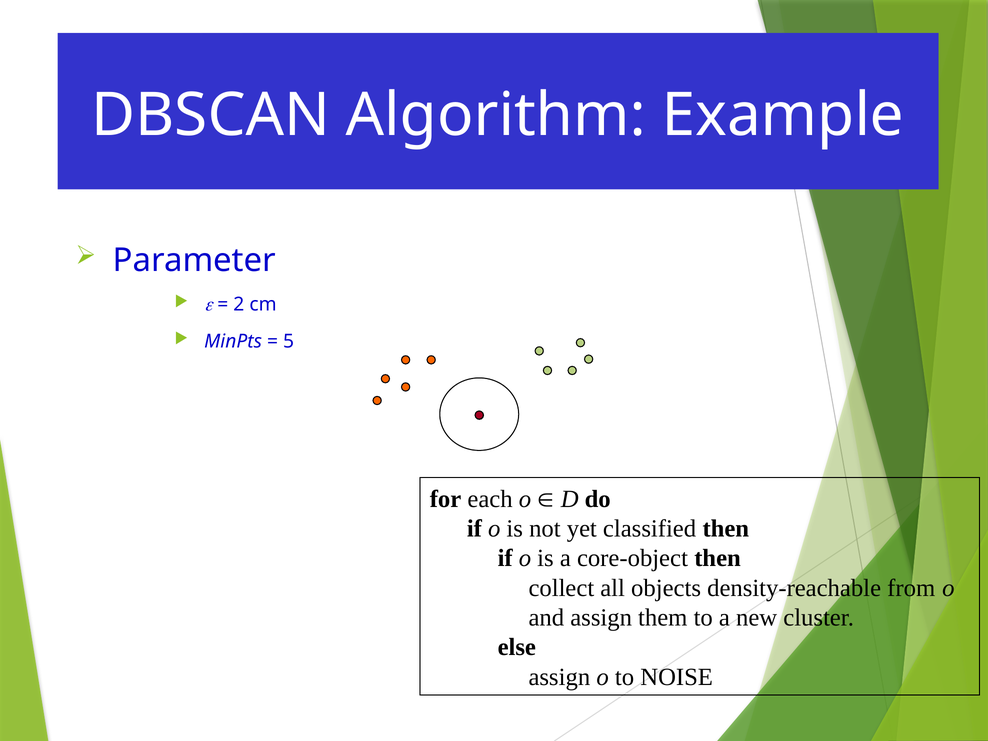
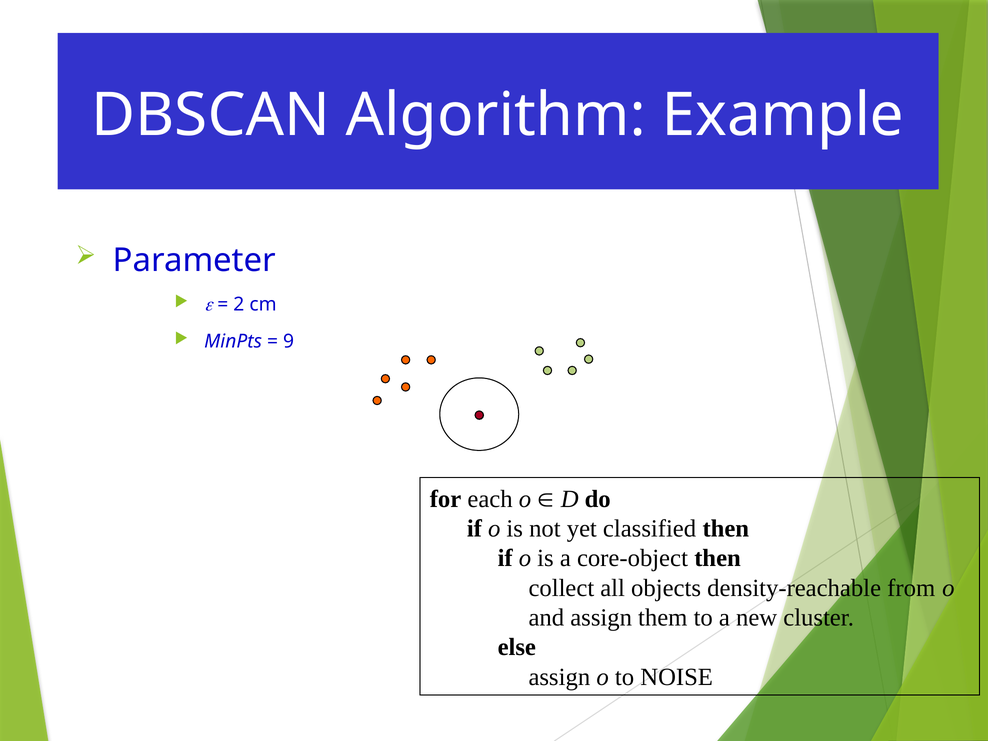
5: 5 -> 9 (289, 341)
